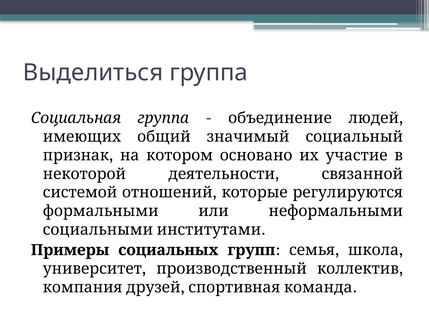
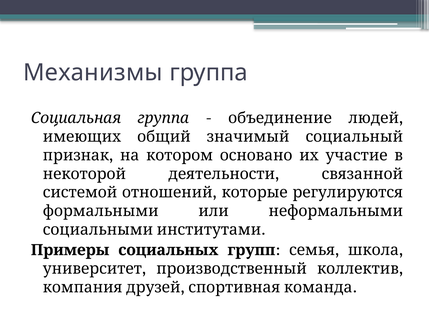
Выделиться: Выделиться -> Механизмы (93, 73)
